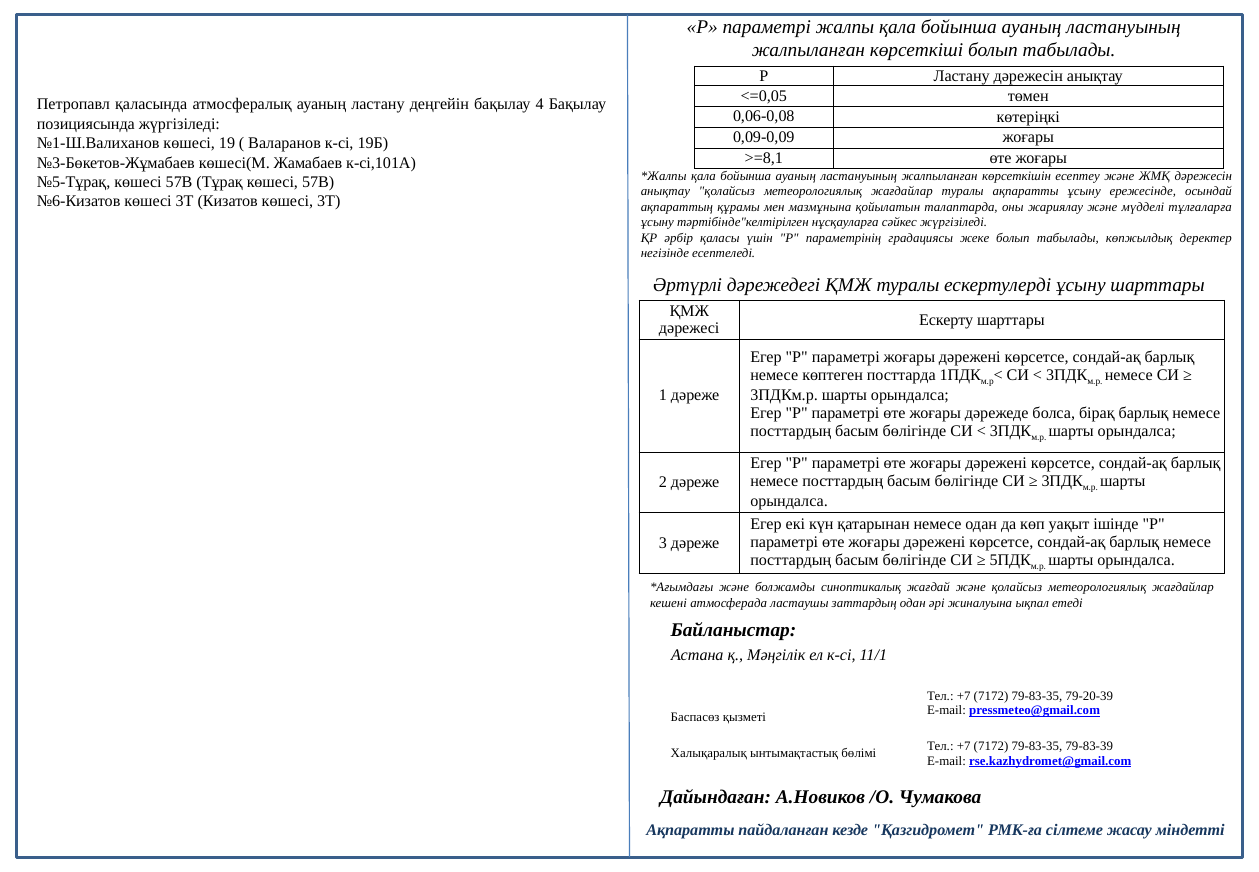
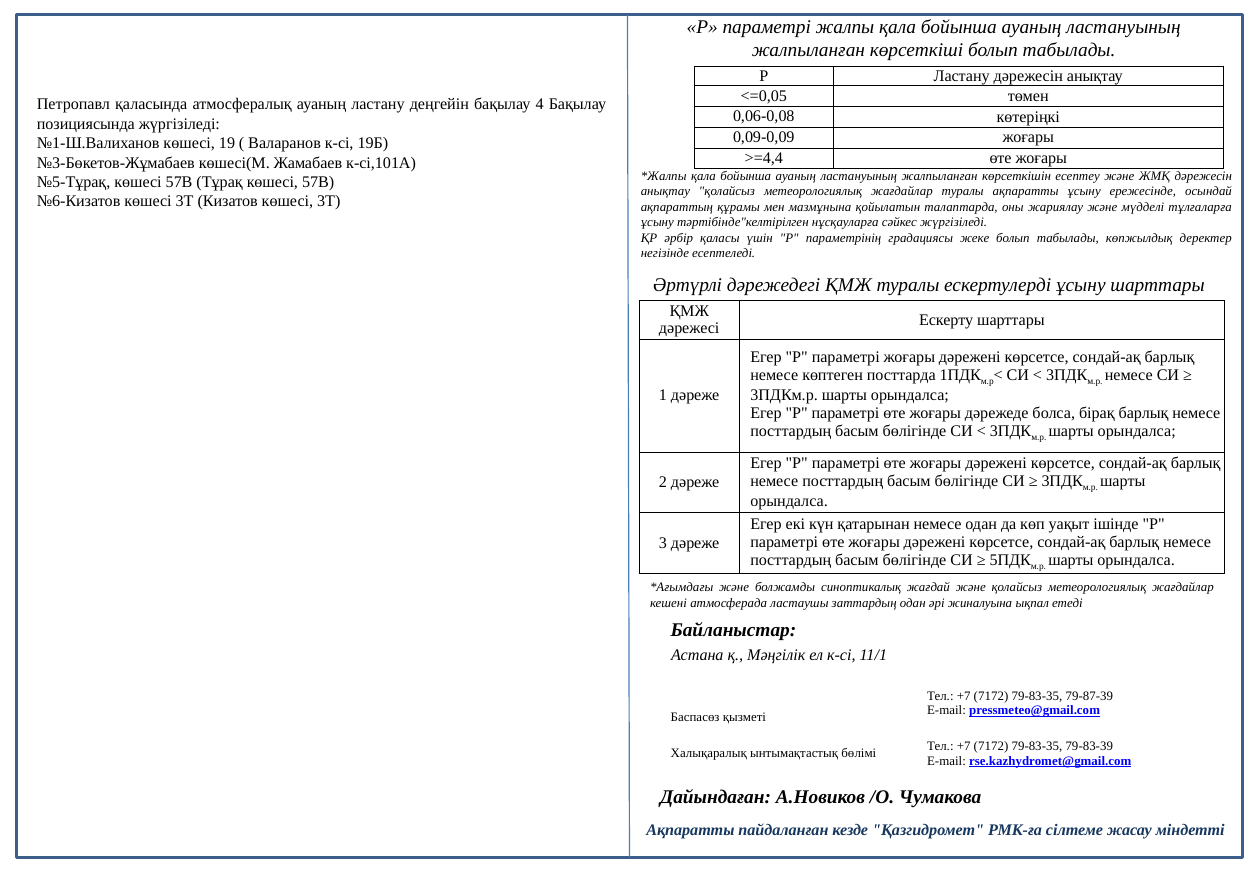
>=8,1: >=8,1 -> >=4,4 (764, 158)
79-20-39: 79-20-39 -> 79-87-39 (1089, 696)
